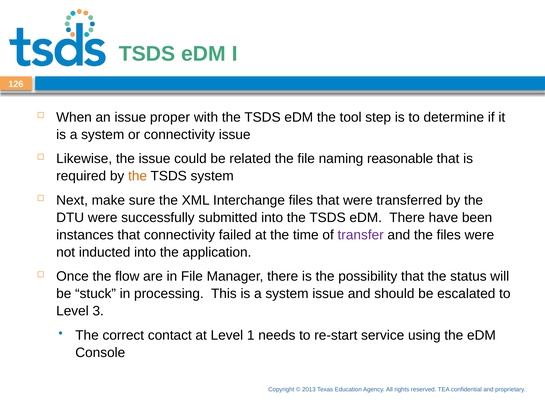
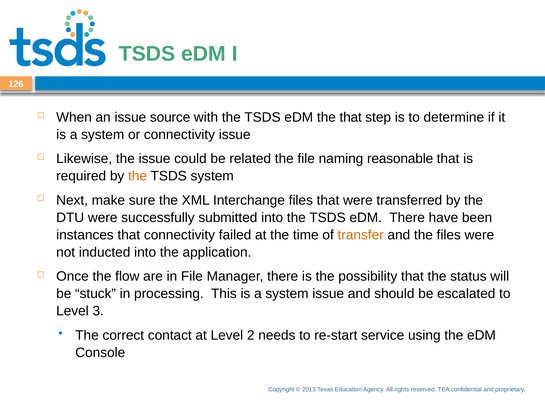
proper: proper -> source (170, 117)
the tool: tool -> that (351, 117)
transfer colour: purple -> orange (361, 235)
1: 1 -> 2 (251, 335)
